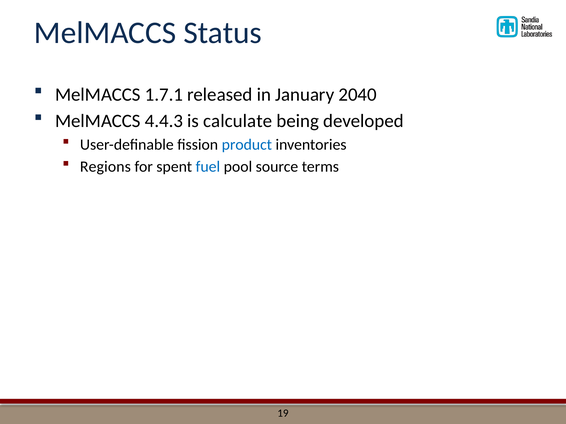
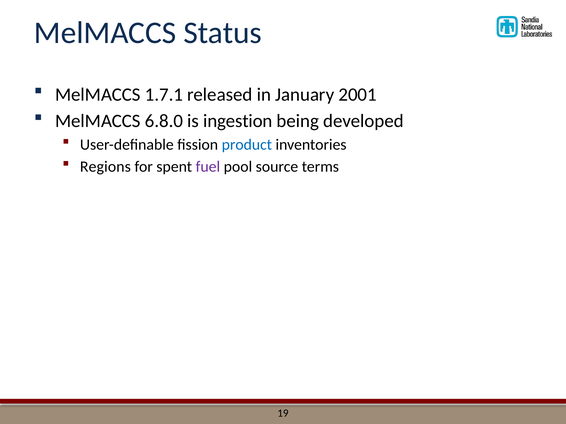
2040: 2040 -> 2001 (358, 95)
4.4.3: 4.4.3 -> 6.8.0 (164, 121)
calculate: calculate -> ingestion (238, 121)
fuel colour: blue -> purple (208, 167)
